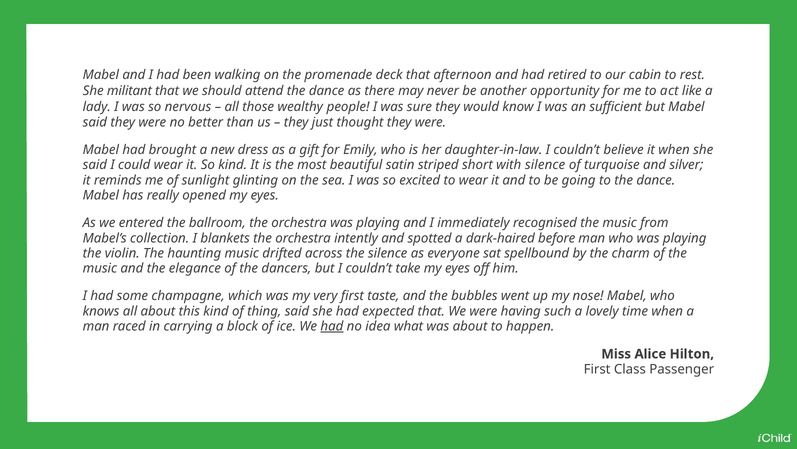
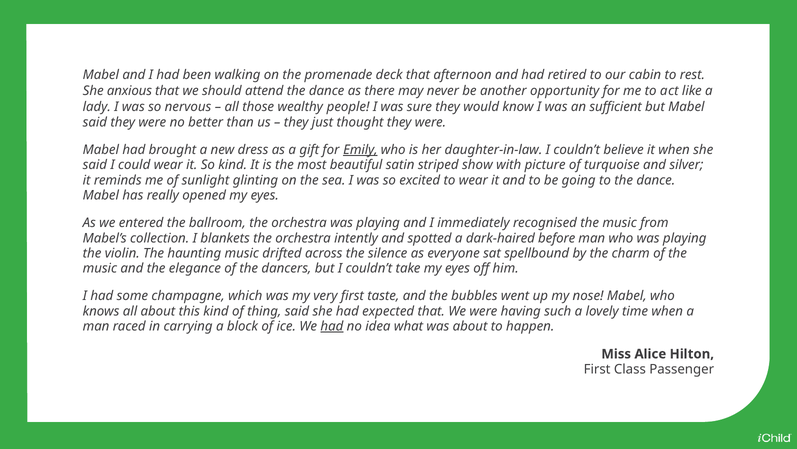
militant: militant -> anxious (129, 91)
Emily underline: none -> present (360, 150)
short: short -> show (477, 165)
with silence: silence -> picture (545, 165)
